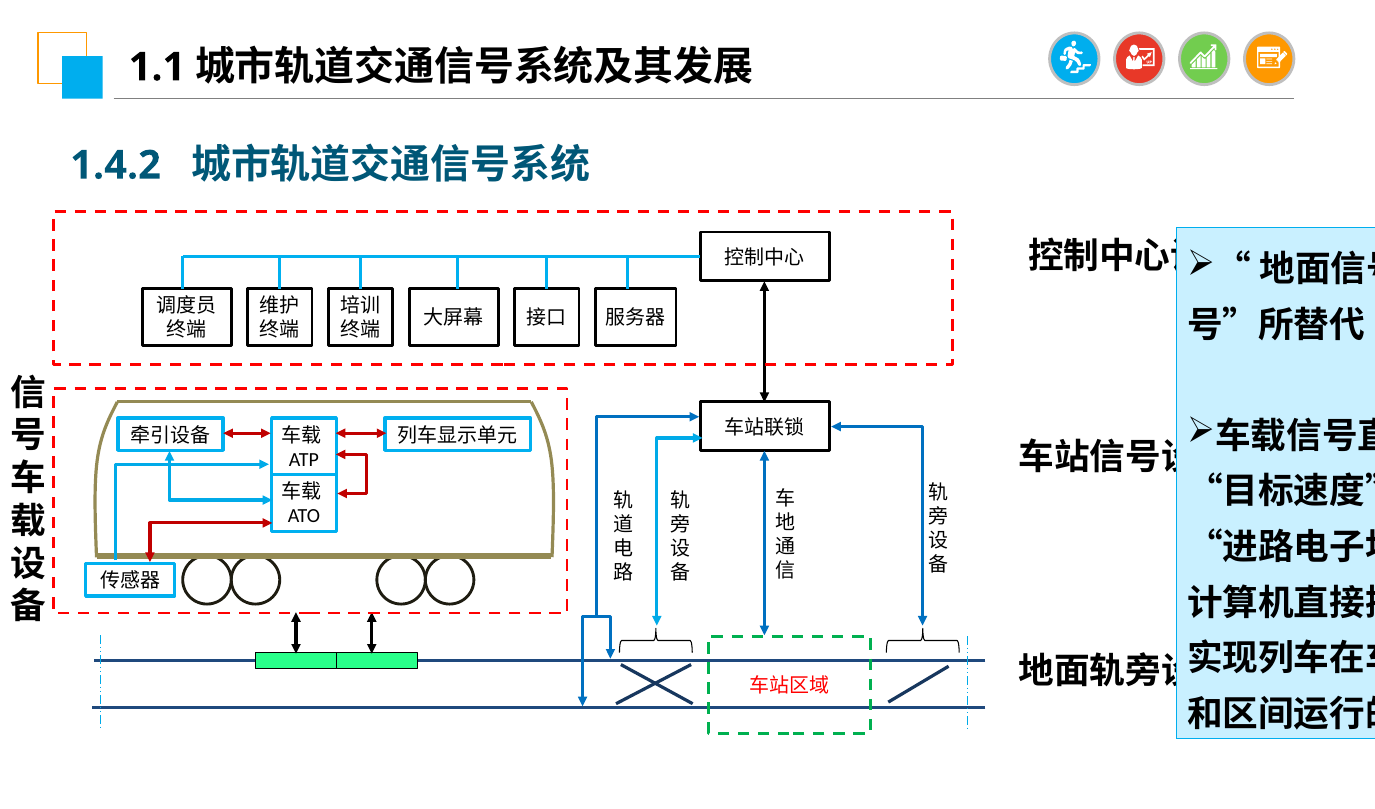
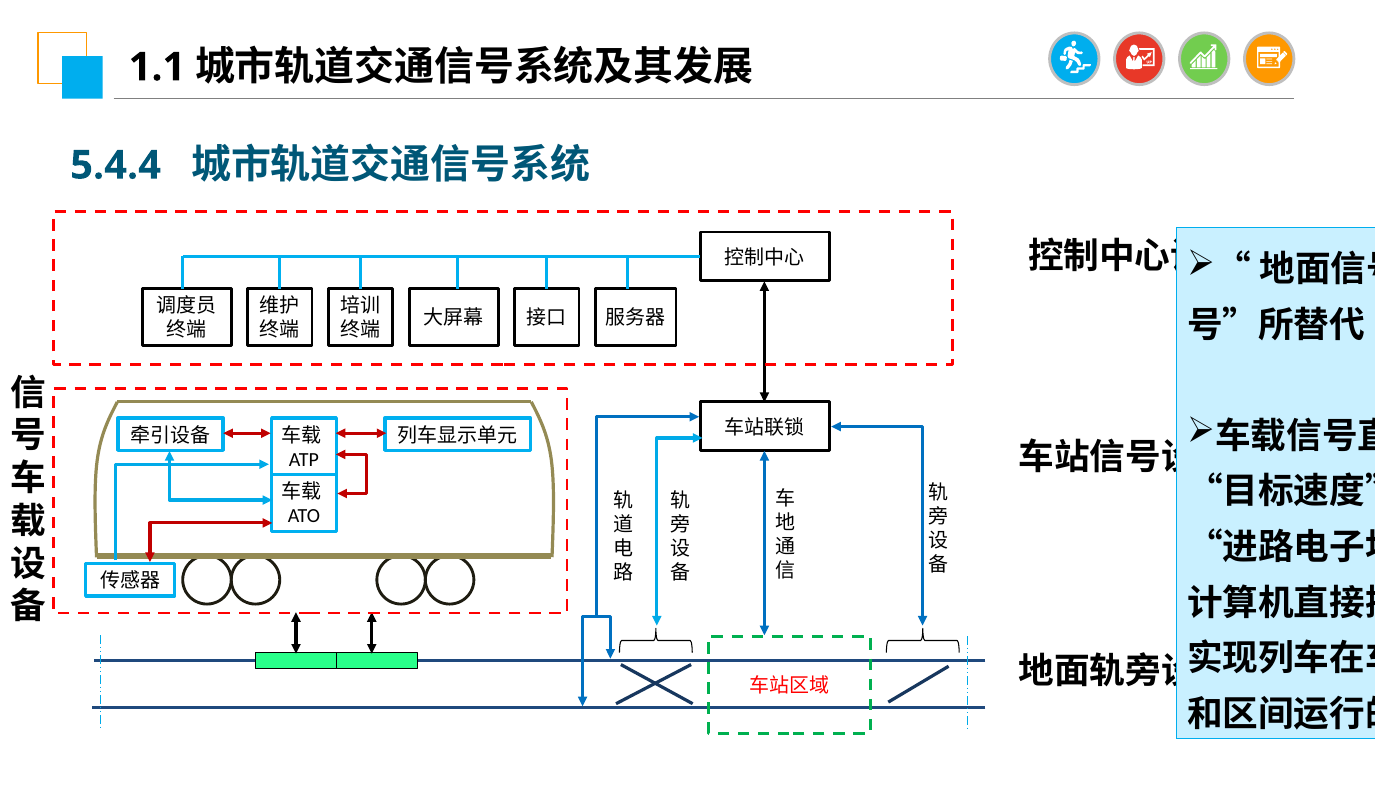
1.4.2: 1.4.2 -> 5.4.4 (116, 165)
